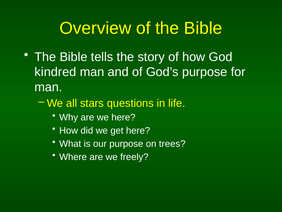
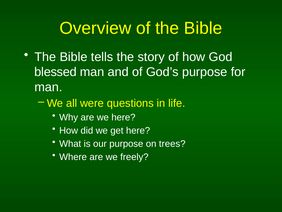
kindred: kindred -> blessed (56, 72)
stars: stars -> were (92, 103)
